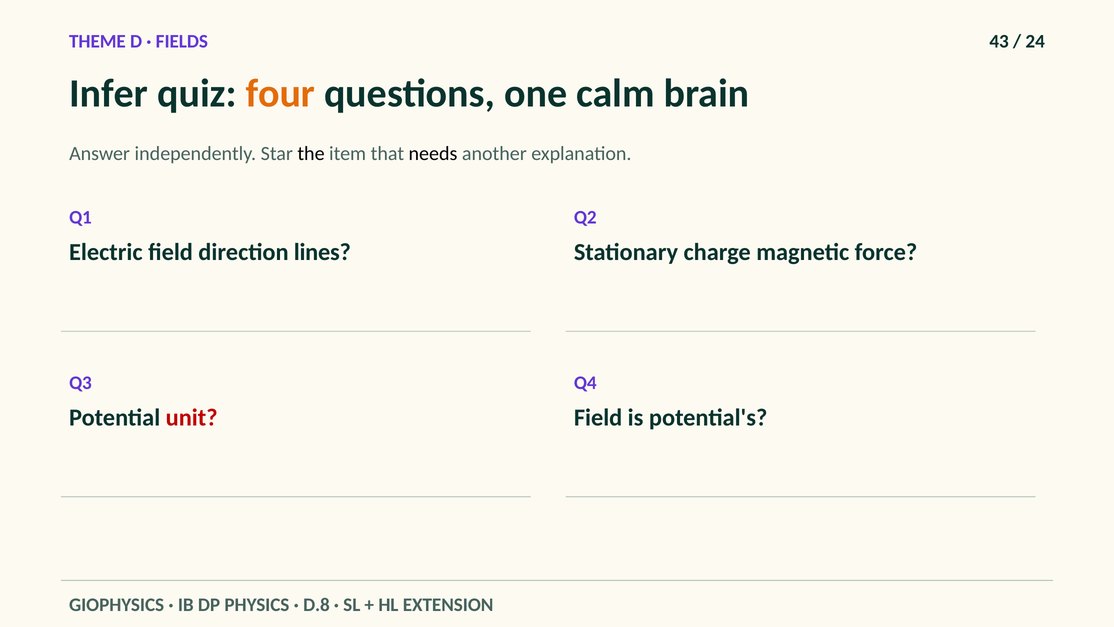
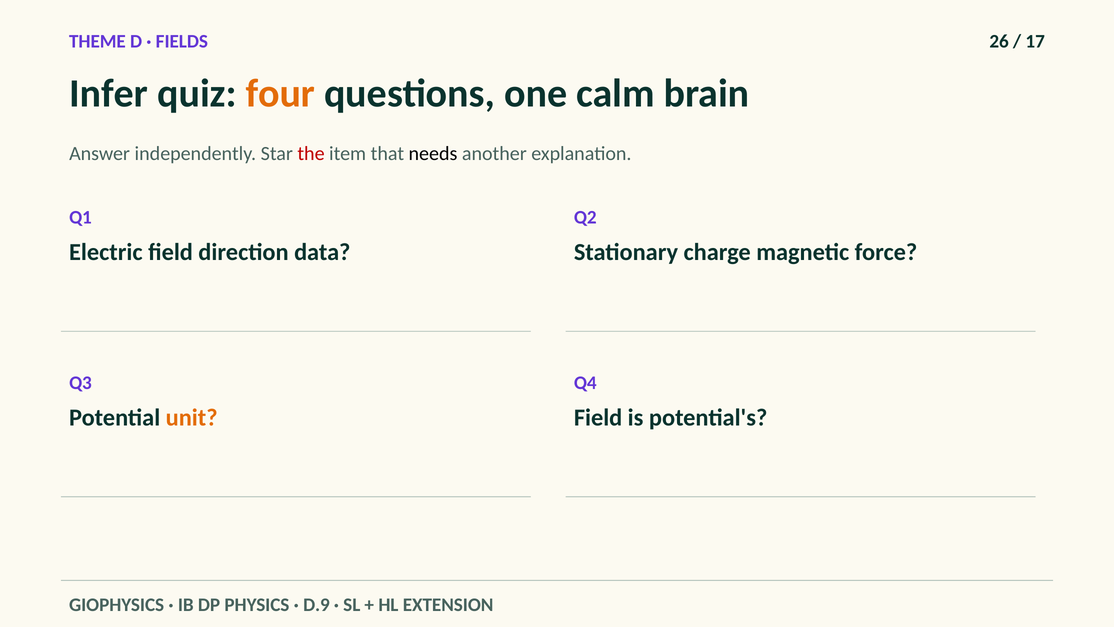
43: 43 -> 26 (999, 41)
24: 24 -> 17 (1035, 41)
the colour: black -> red (311, 153)
lines: lines -> data (322, 252)
unit colour: red -> orange (192, 417)
D.8: D.8 -> D.9 (316, 604)
